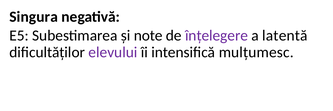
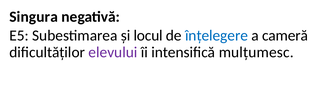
note: note -> locul (148, 36)
înțelegere colour: purple -> blue (216, 36)
latentă: latentă -> cameră (285, 36)
